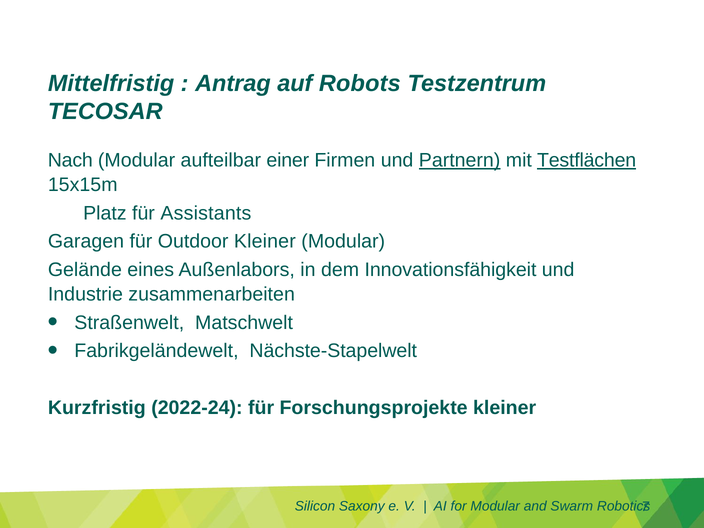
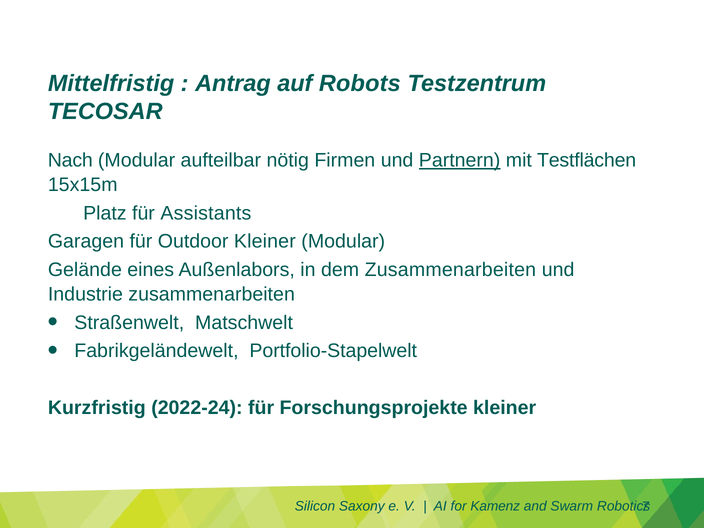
einer: einer -> nötig (288, 160)
Testflächen underline: present -> none (587, 160)
dem Innovationsfähigkeit: Innovationsfähigkeit -> Zusammenarbeiten (450, 270)
Nächste-Stapelwelt: Nächste-Stapelwelt -> Portfolio-Stapelwelt (333, 351)
Modular: Modular -> Kamenz (495, 506)
